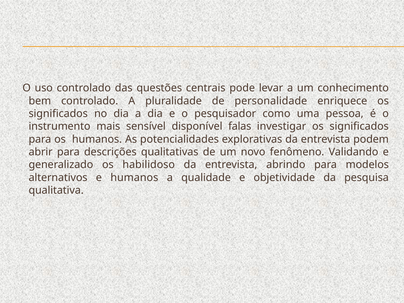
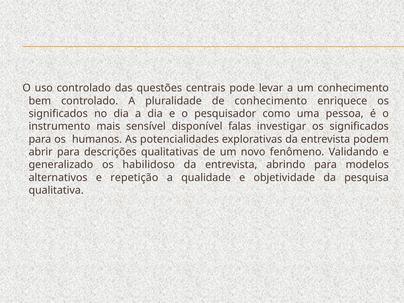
de personalidade: personalidade -> conhecimento (271, 101)
e humanos: humanos -> repetição (134, 178)
